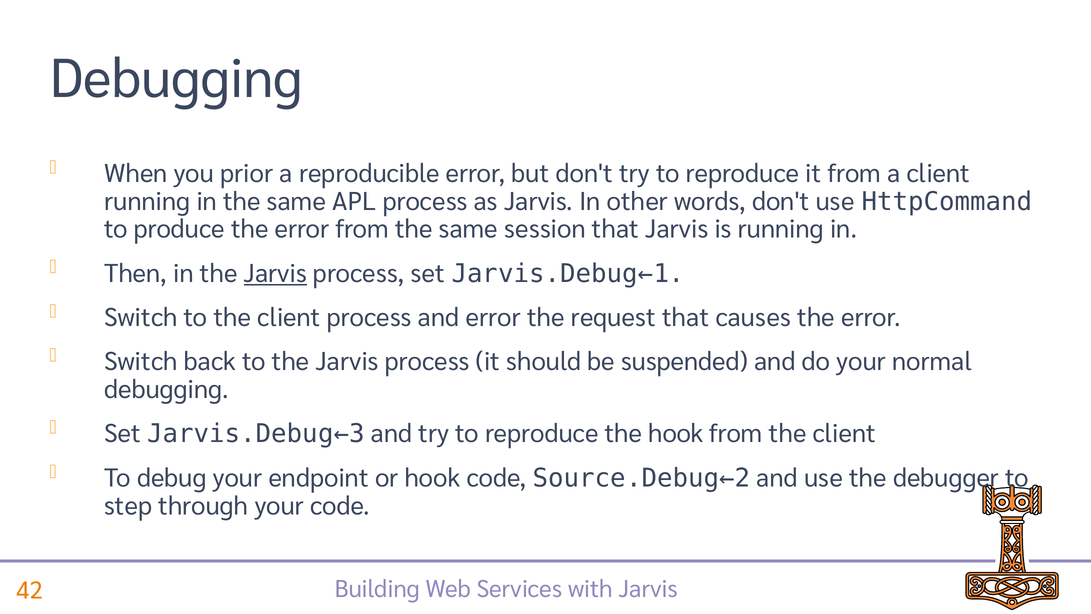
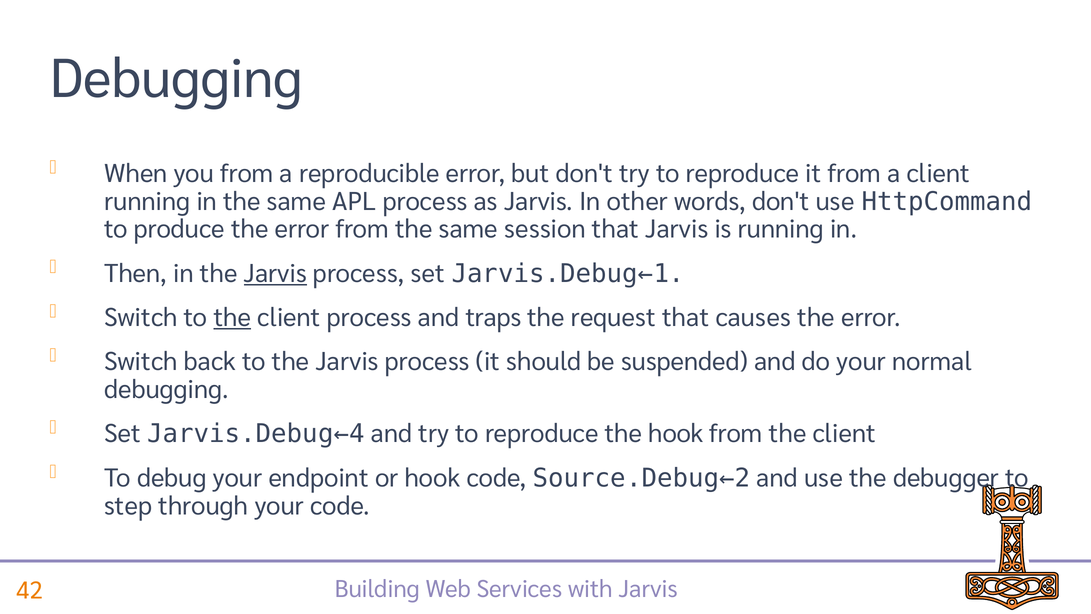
you prior: prior -> from (247, 174)
the underline: none -> present (232, 318)
and error: error -> traps (493, 318)
Jarvis.Debug←3: Jarvis.Debug←3 -> Jarvis.Debug←4 (256, 434)
